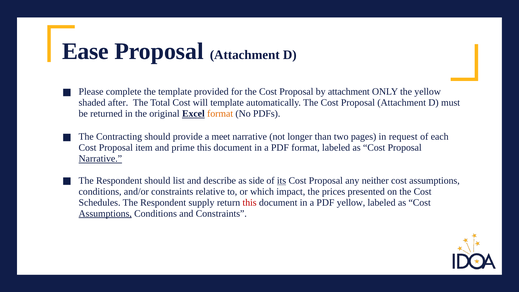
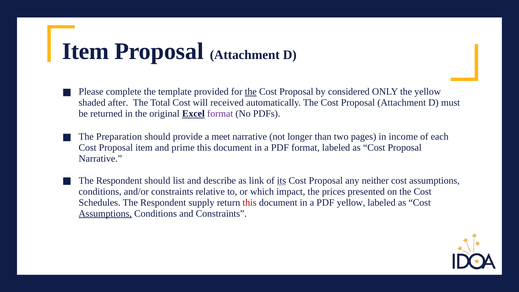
Ease: Ease -> Item (85, 51)
the underline: none -> present (251, 92)
by attachment: attachment -> considered (349, 92)
will template: template -> received (227, 103)
format colour: orange -> purple (220, 114)
Contracting: Contracting -> Preparation (119, 137)
request: request -> income (403, 137)
Narrative underline: present -> none (100, 159)
side: side -> link (256, 181)
